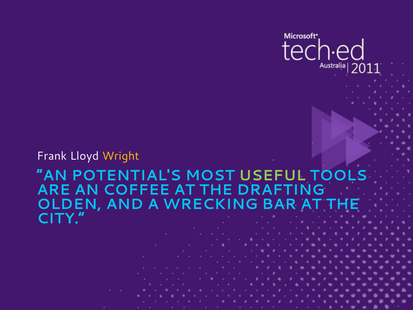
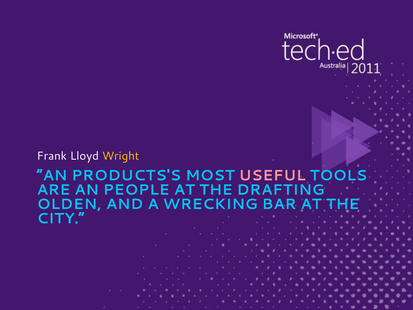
POTENTIAL'S: POTENTIAL'S -> PRODUCTS'S (126, 176)
USEFUL colour: light green -> pink (272, 176)
COFFEE: COFFEE -> PEOPLE (136, 190)
